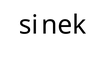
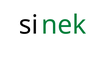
nek colour: black -> green (64, 25)
